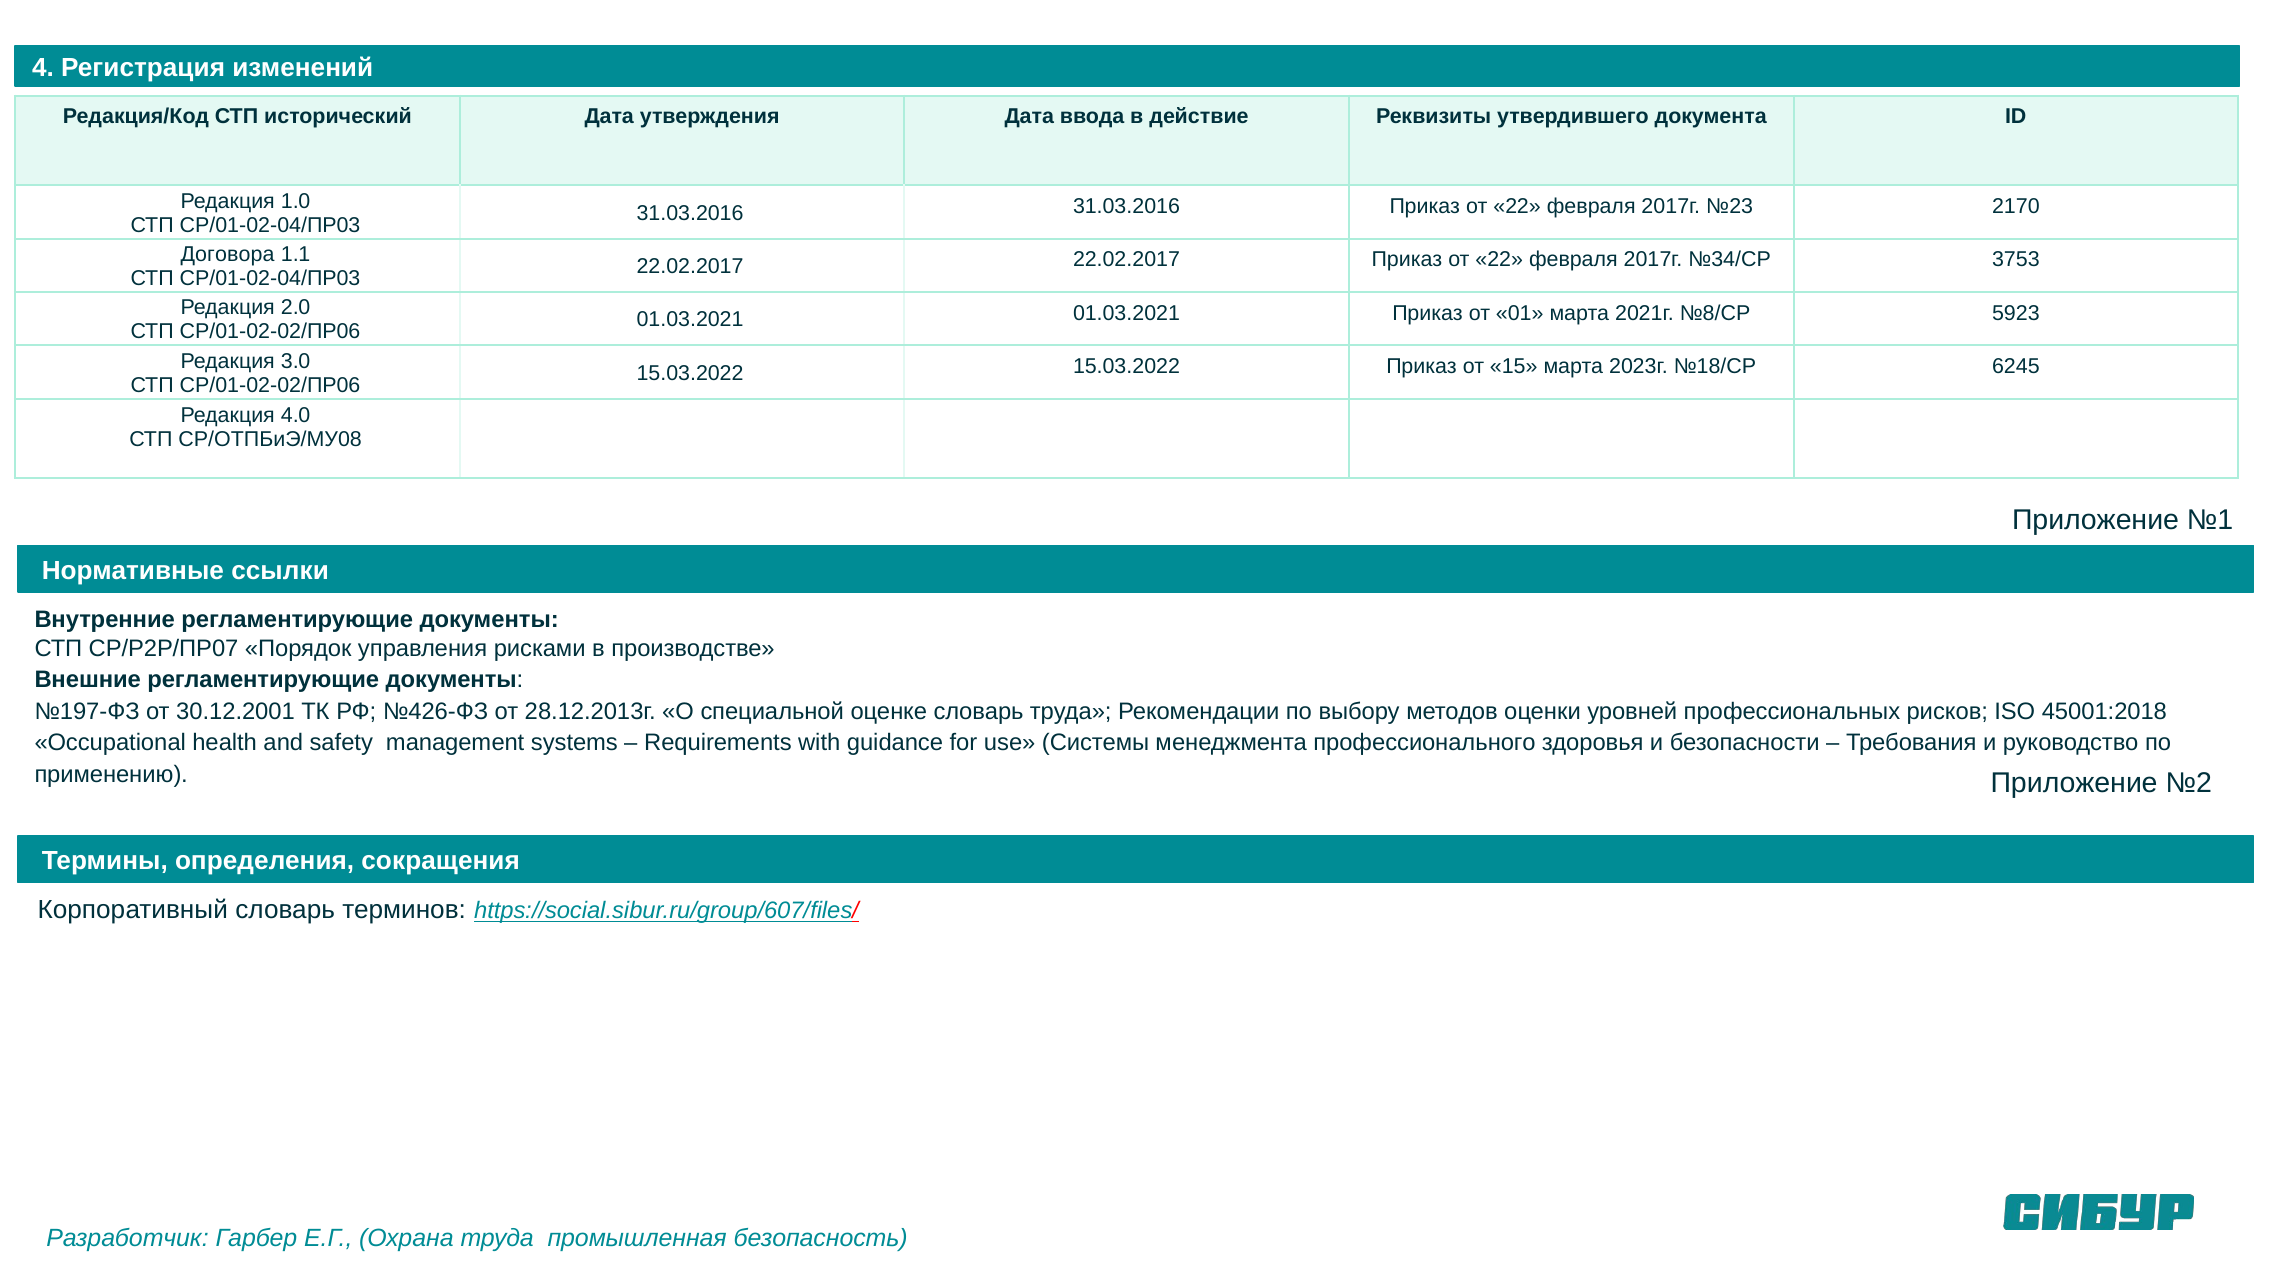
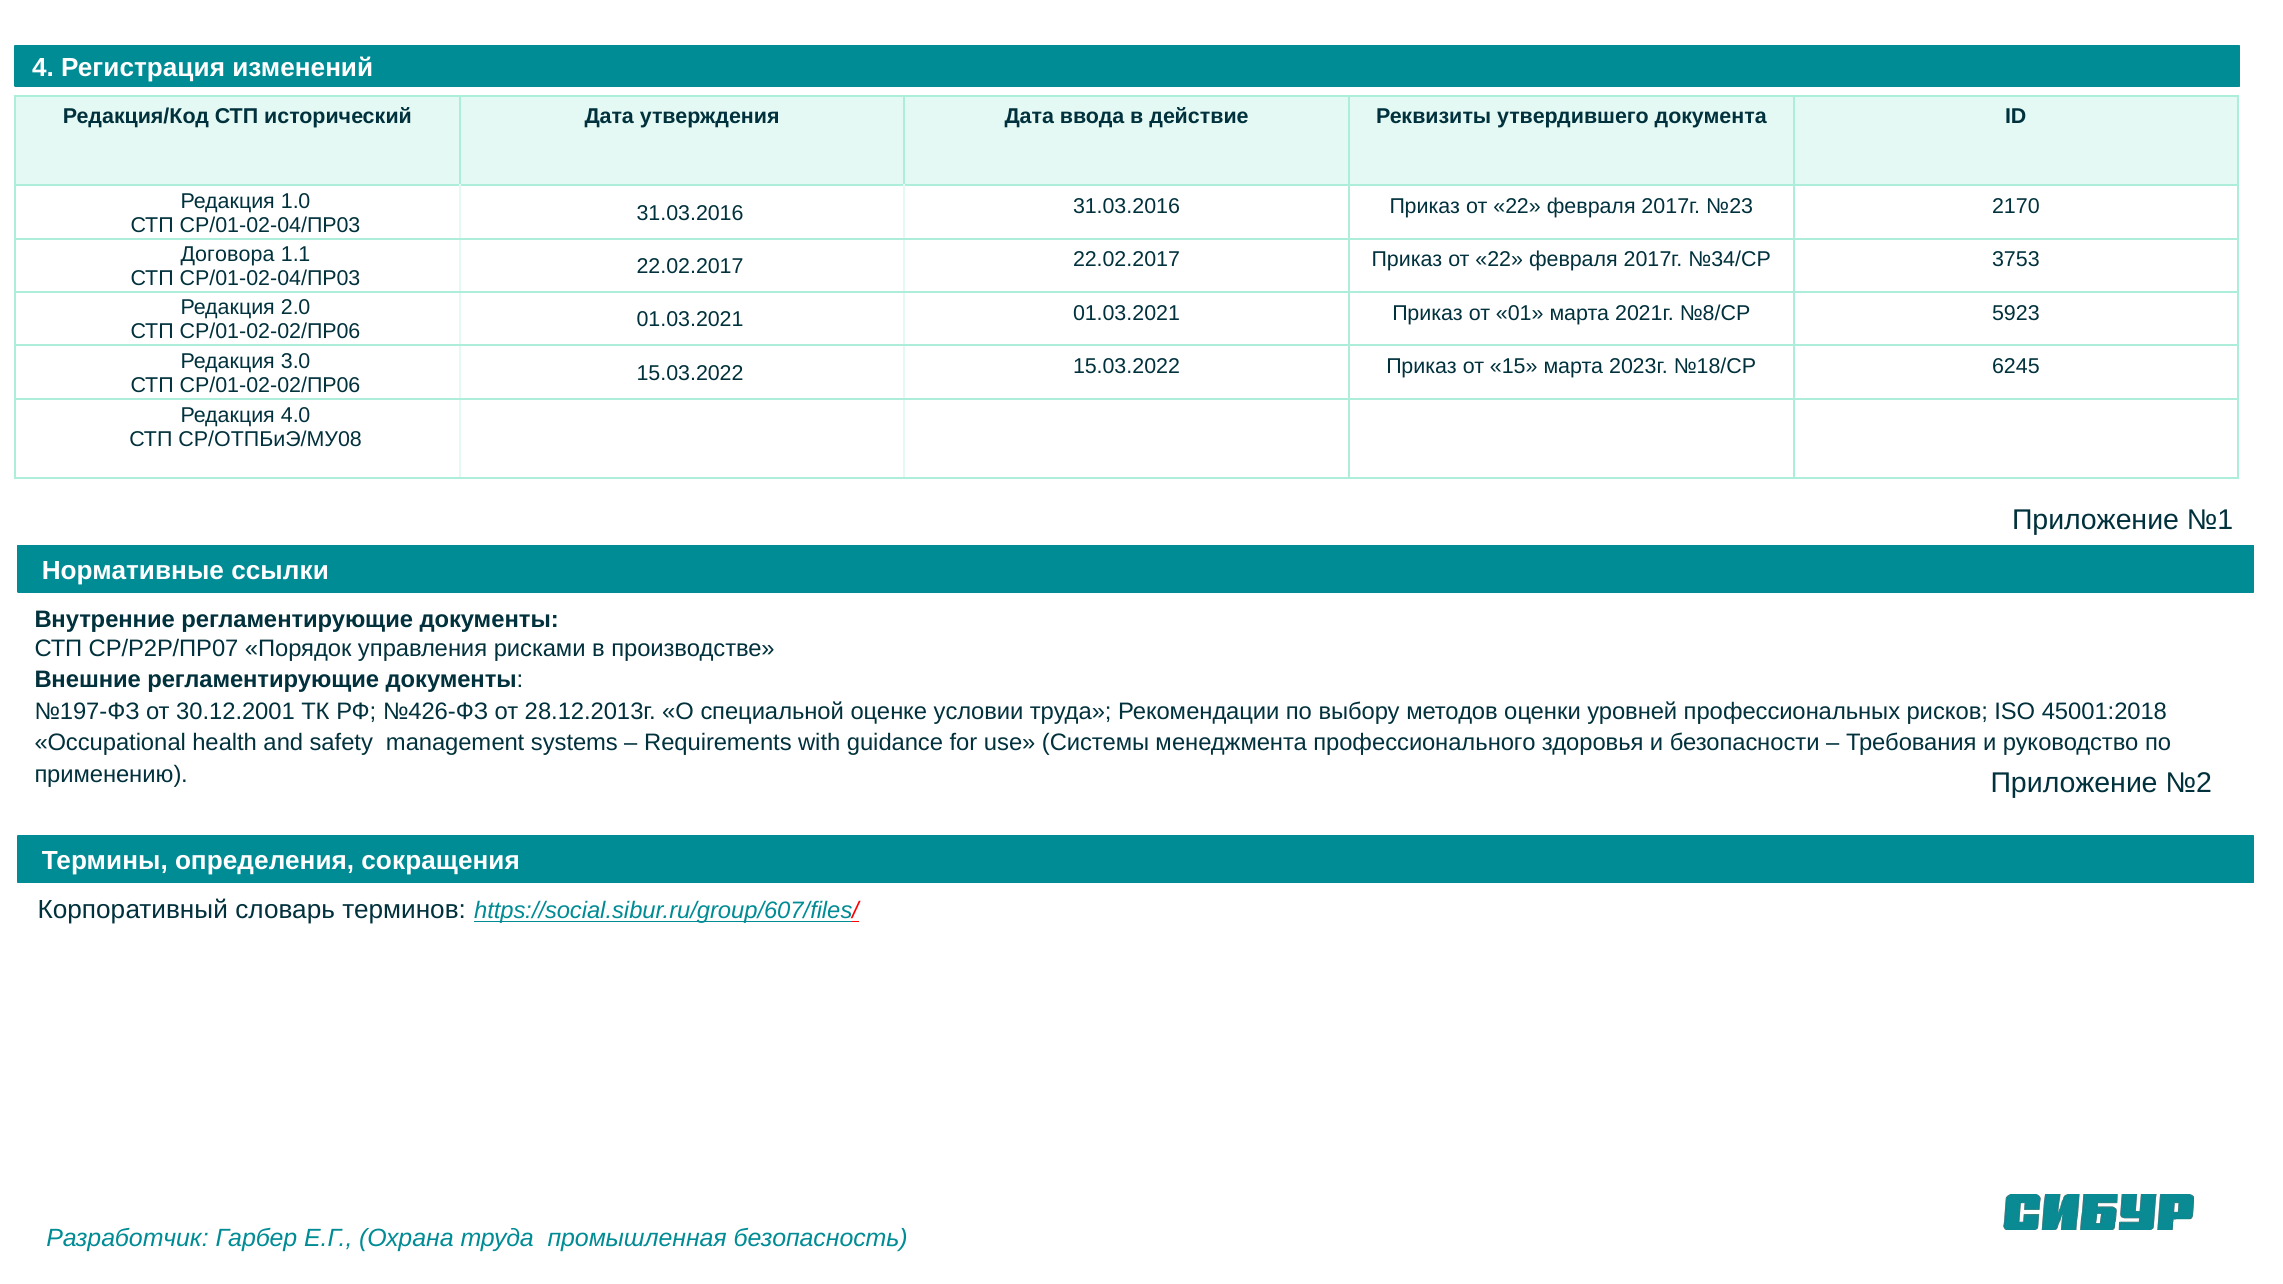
оценке словарь: словарь -> условии (979, 712)
